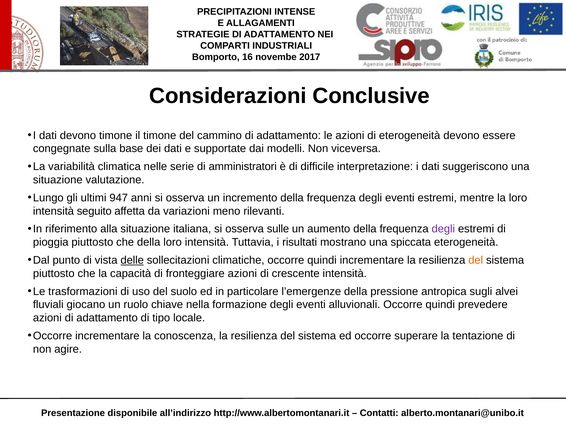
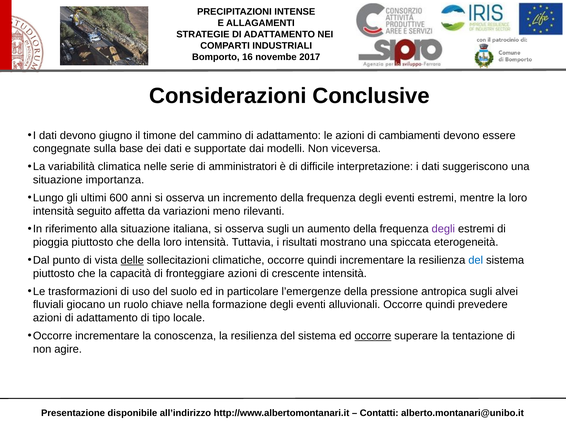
devono timone: timone -> giugno (116, 135)
di eterogeneità: eterogeneità -> cambiamenti (410, 135)
valutazione: valutazione -> importanza (115, 180)
947: 947 -> 600 (119, 198)
osserva sulle: sulle -> sugli (278, 229)
del colour: orange -> blue (476, 260)
occorre underline: none -> present (373, 335)
